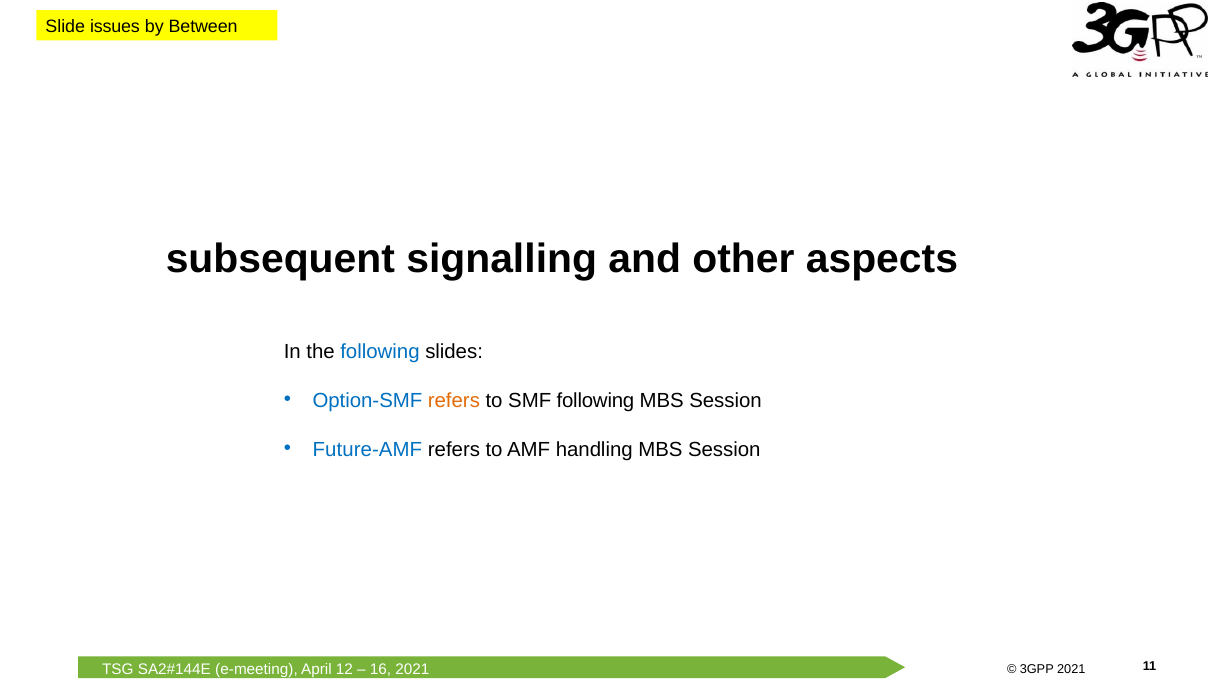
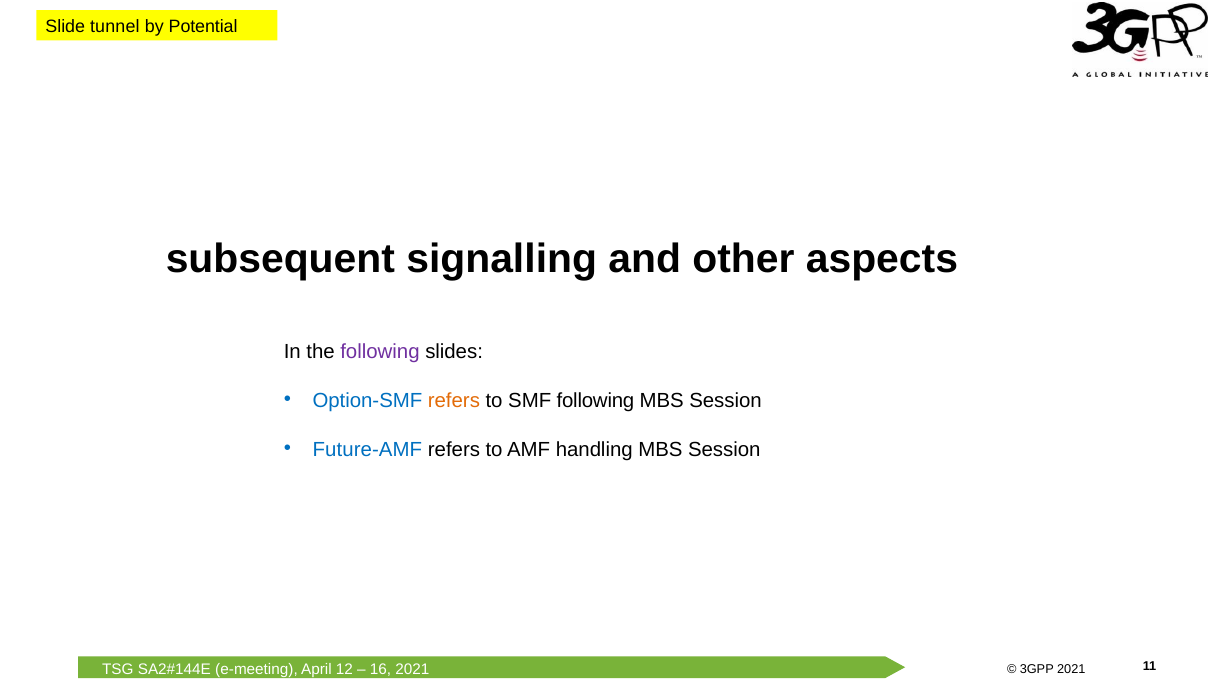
issues: issues -> tunnel (115, 27)
Between: Between -> Potential (203, 27)
following colour: blue -> purple (380, 352)
